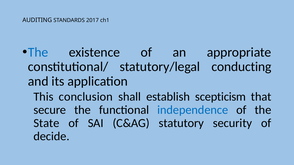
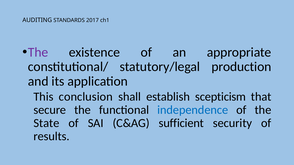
The colour: blue -> purple (38, 52)
conducting: conducting -> production (241, 67)
statutory: statutory -> sufficient (181, 123)
decide: decide -> results (52, 137)
